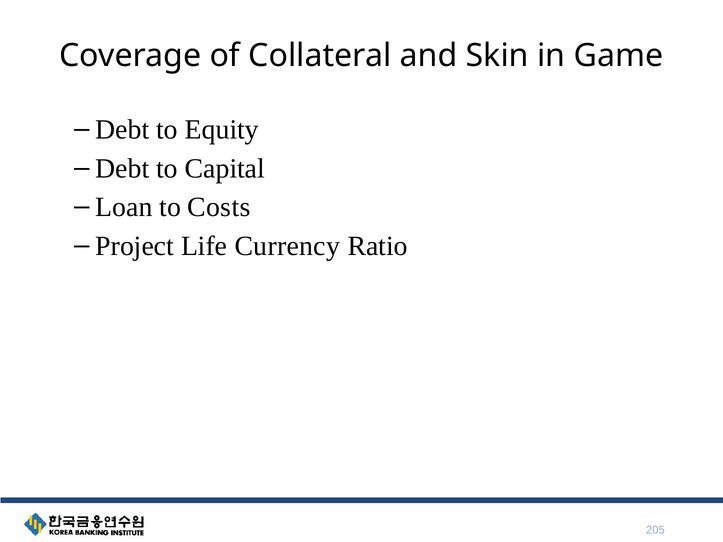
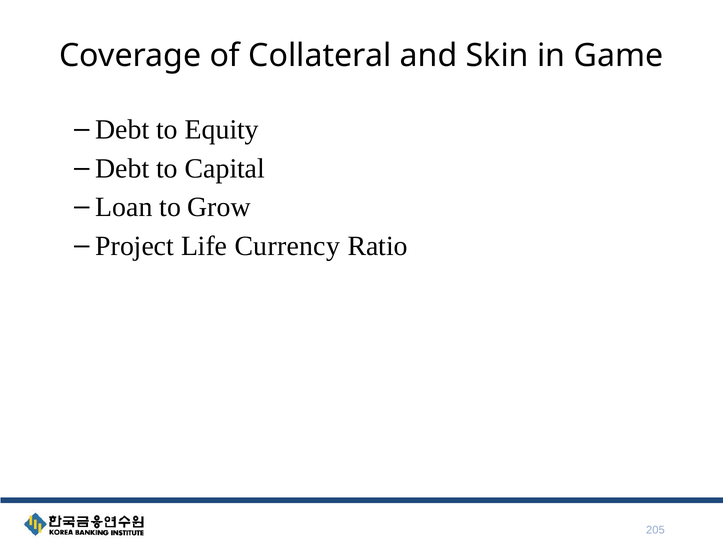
Costs: Costs -> Grow (219, 207)
